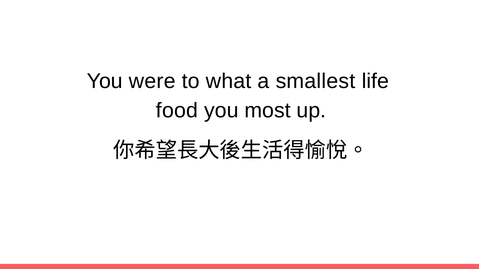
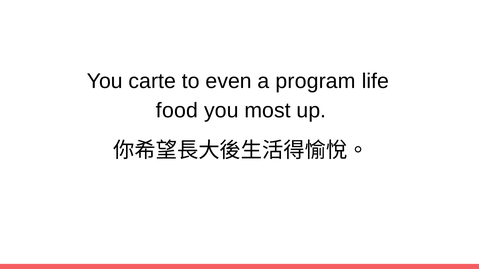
were: were -> carte (152, 81)
what: what -> even (229, 81)
smallest: smallest -> program (316, 81)
